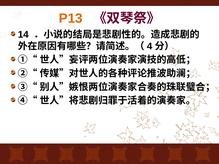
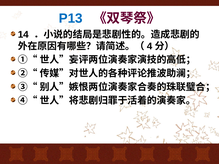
P13 colour: orange -> blue (71, 18)
